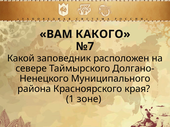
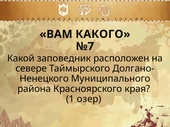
зоне: зоне -> озер (89, 99)
